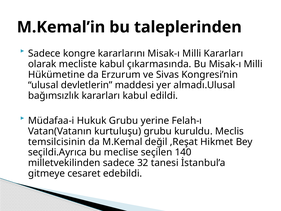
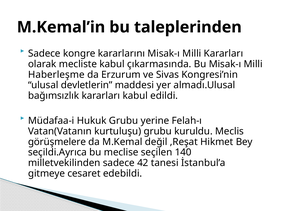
Hükümetine: Hükümetine -> Haberleşme (56, 75)
temsilcisinin: temsilcisinin -> görüşmelere (57, 142)
32: 32 -> 42 (143, 163)
